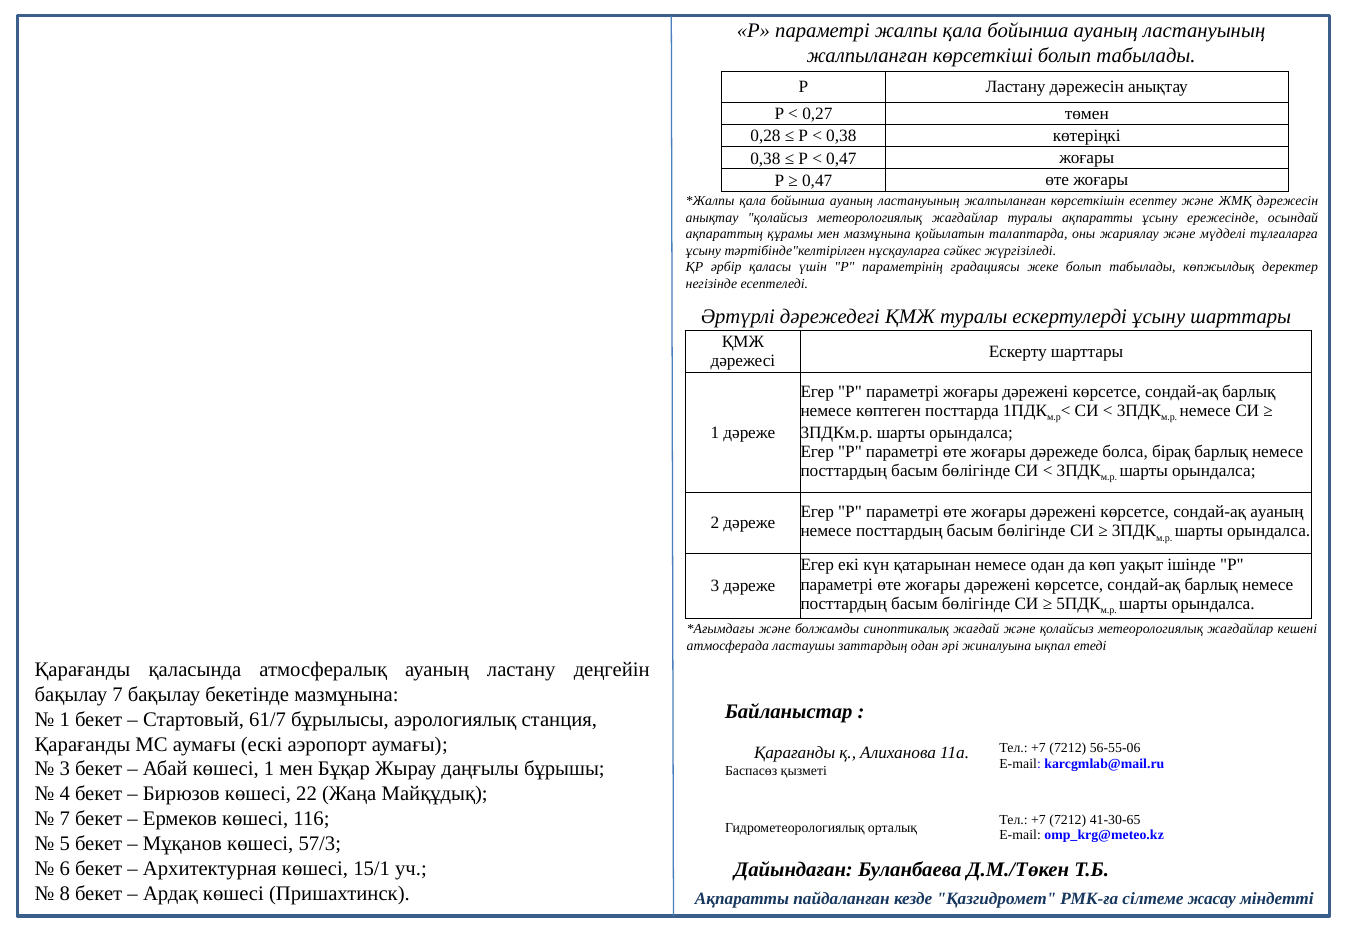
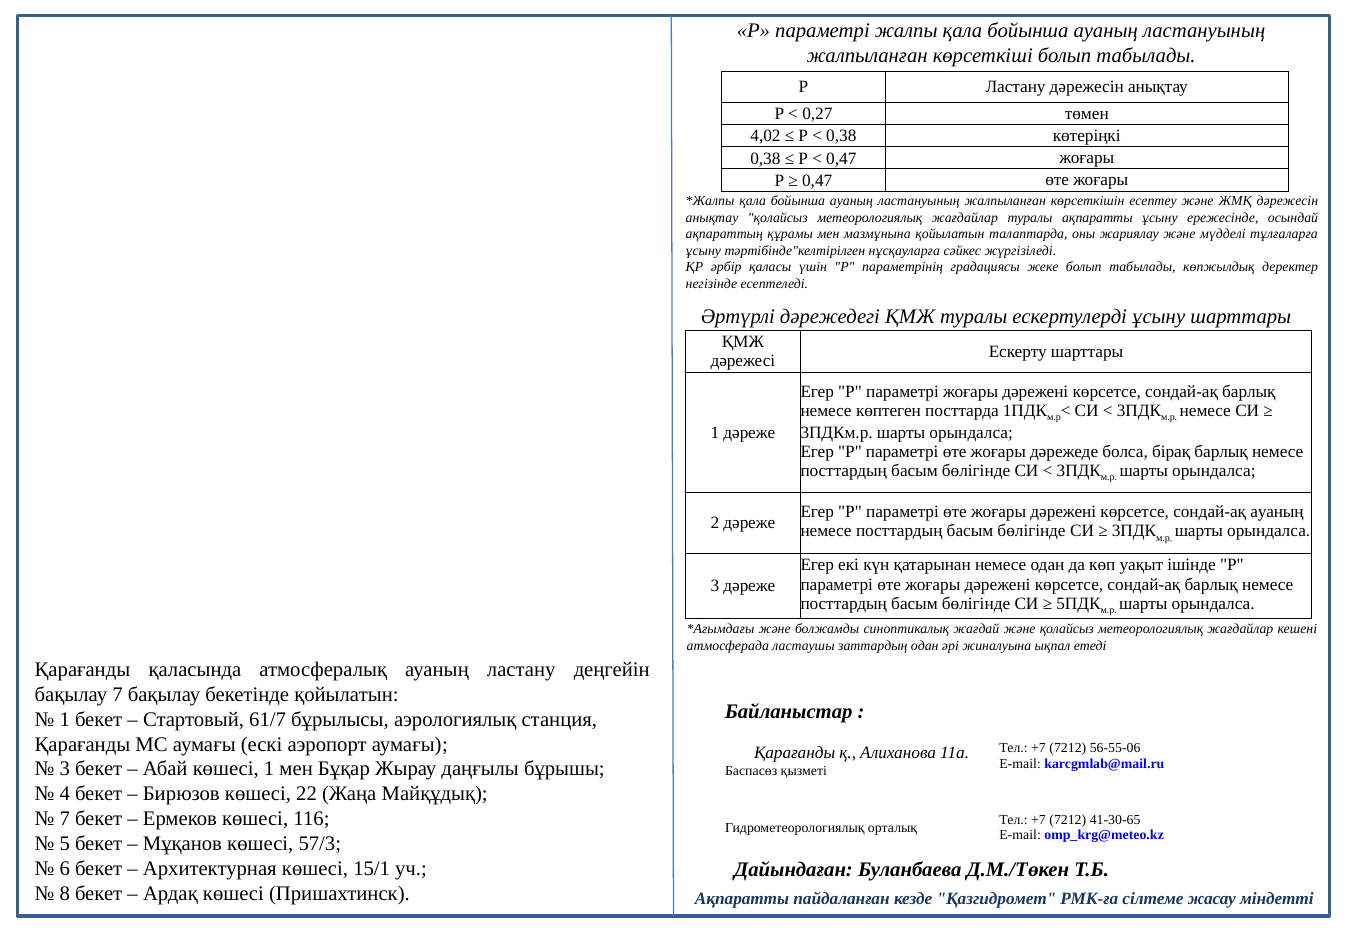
0,28: 0,28 -> 4,02 (765, 136)
бекетінде мазмұнына: мазмұнына -> қойылатын (346, 695)
